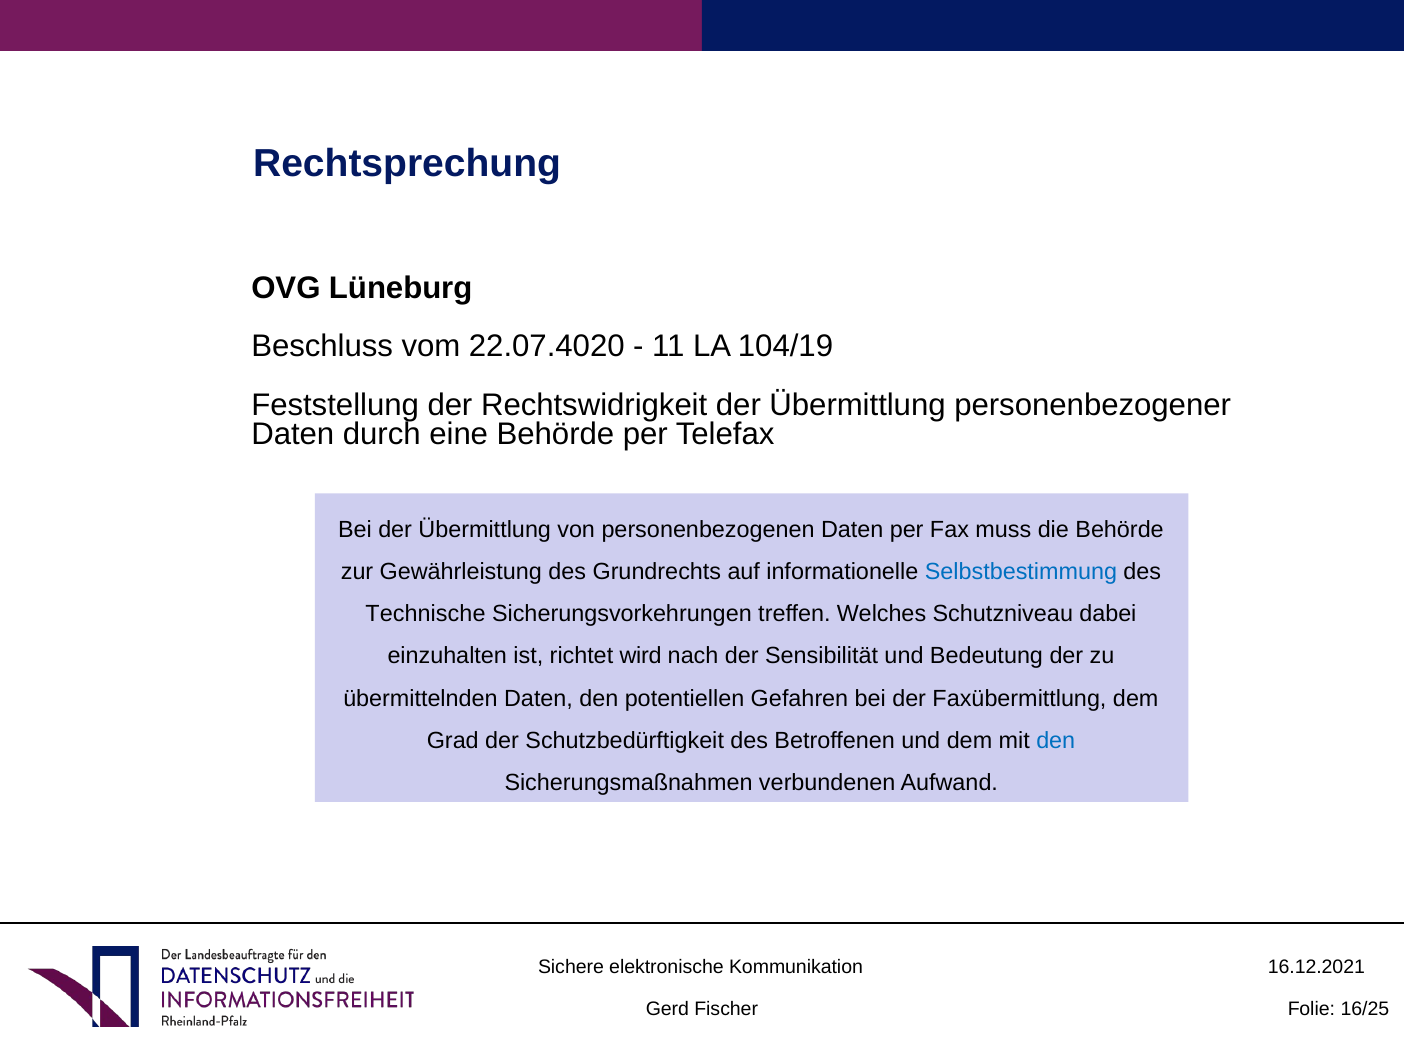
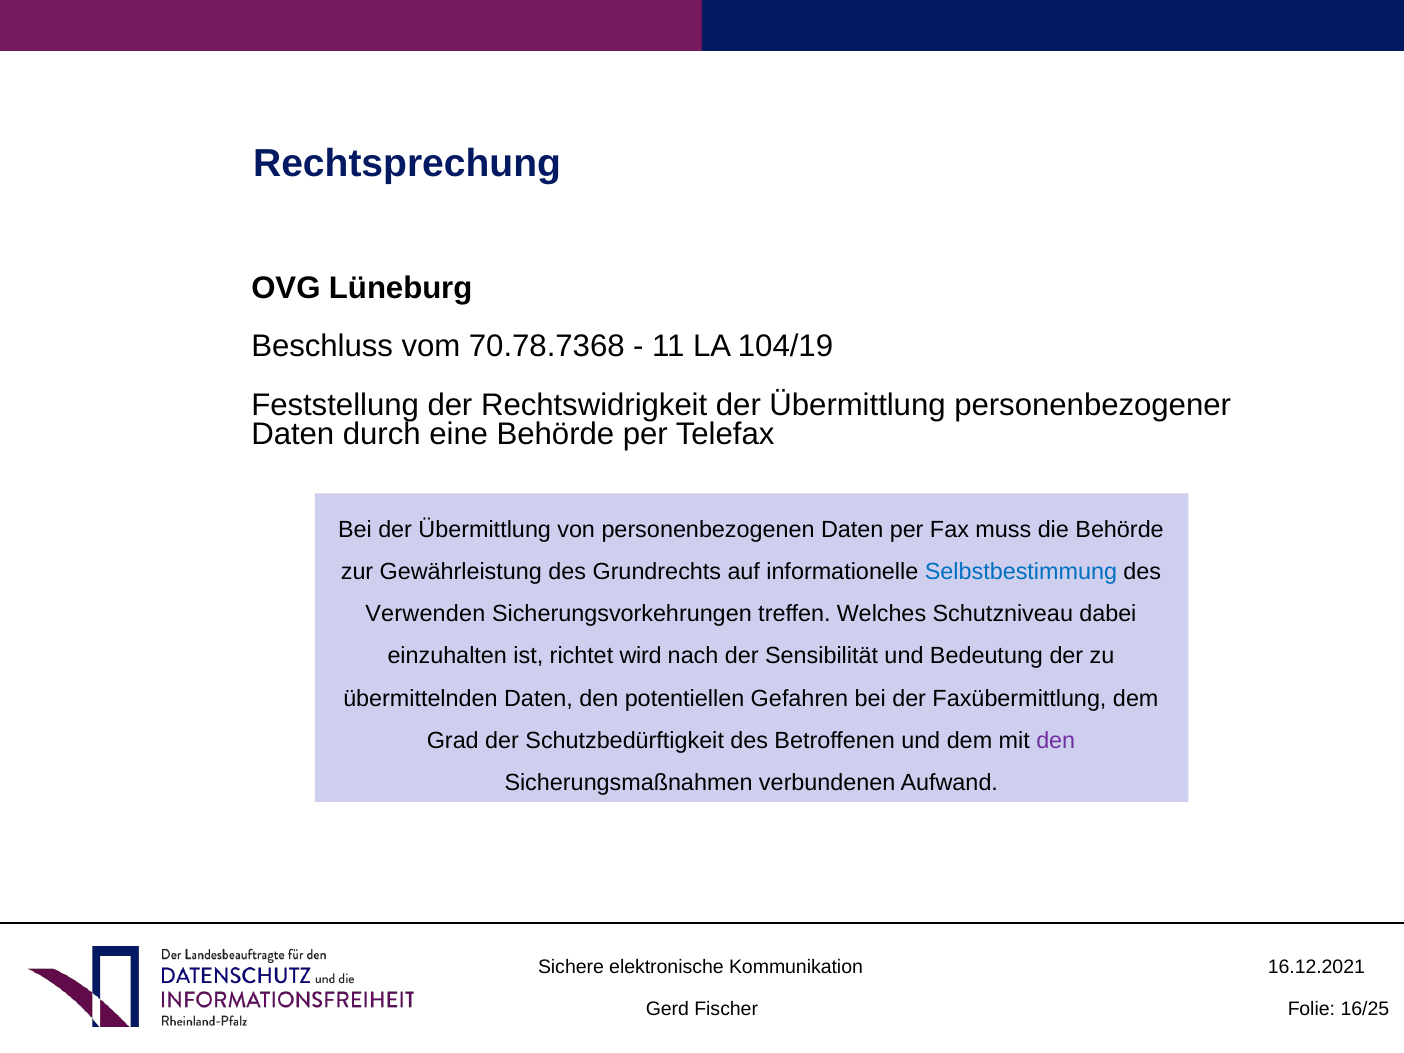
22.07.4020: 22.07.4020 -> 70.78.7368 (547, 346)
Technische: Technische -> Verwenden (425, 614)
den colour: blue -> purple (1056, 740)
